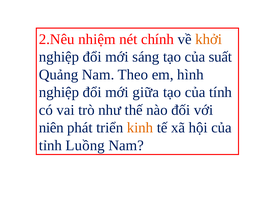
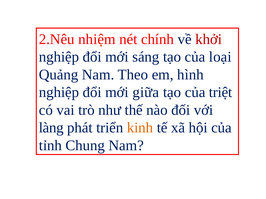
khởi colour: orange -> red (209, 39)
suất: suất -> loại (220, 57)
tính: tính -> triệt (221, 93)
niên: niên -> làng (51, 128)
Luồng: Luồng -> Chung (85, 146)
